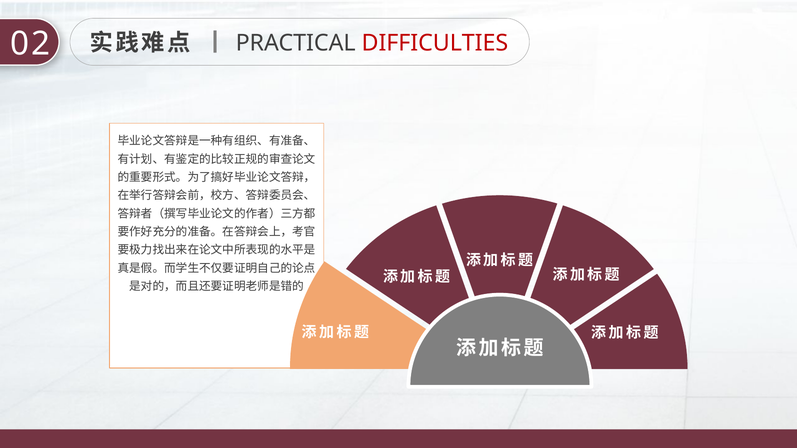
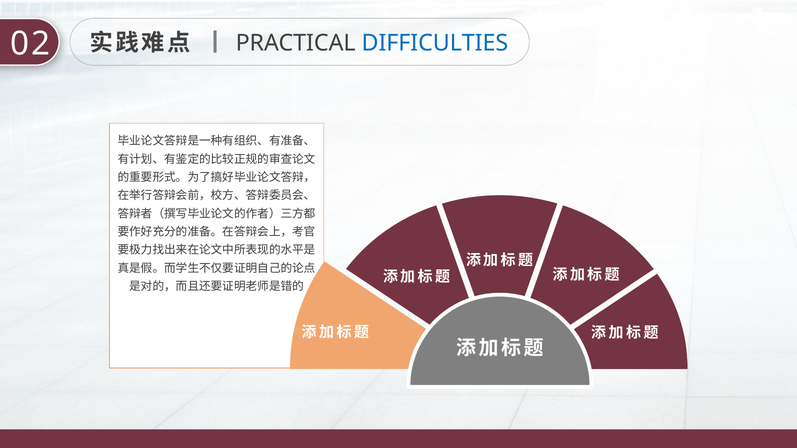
DIFFICULTIES colour: red -> blue (435, 43)
